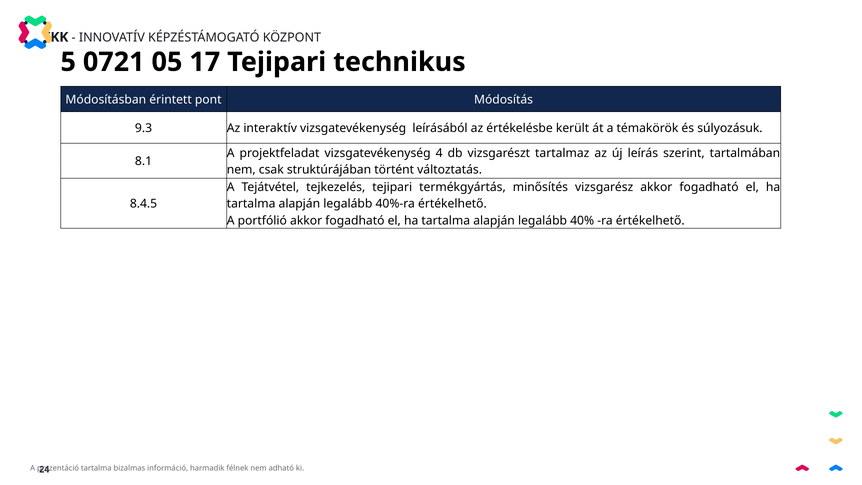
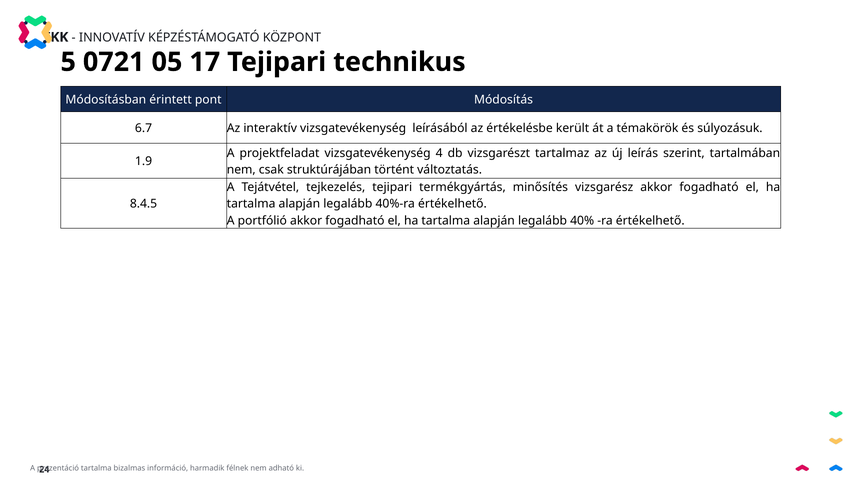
9.3: 9.3 -> 6.7 (144, 128)
8.1: 8.1 -> 1.9 (144, 161)
